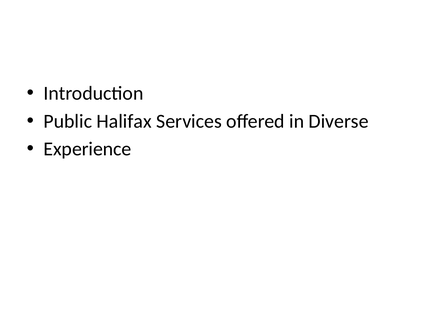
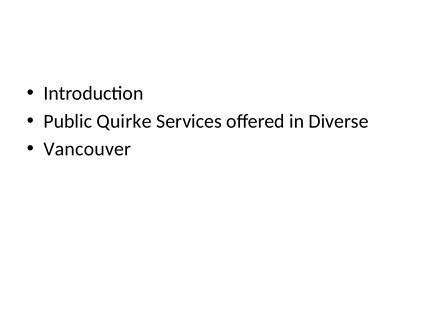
Halifax: Halifax -> Quirke (124, 121)
Experience: Experience -> Vancouver (87, 149)
